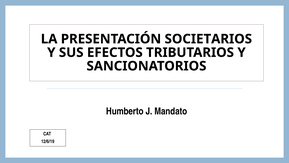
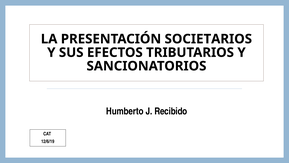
Mandato: Mandato -> Recibido (171, 111)
